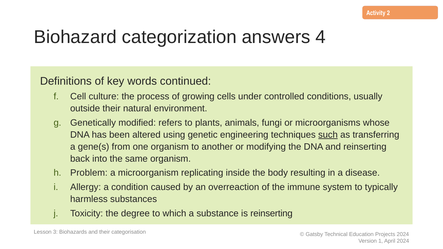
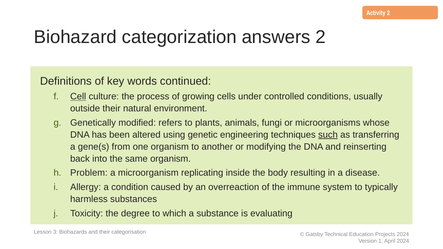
answers 4: 4 -> 2 (321, 37)
Cell underline: none -> present (78, 97)
is reinserting: reinserting -> evaluating (271, 214)
